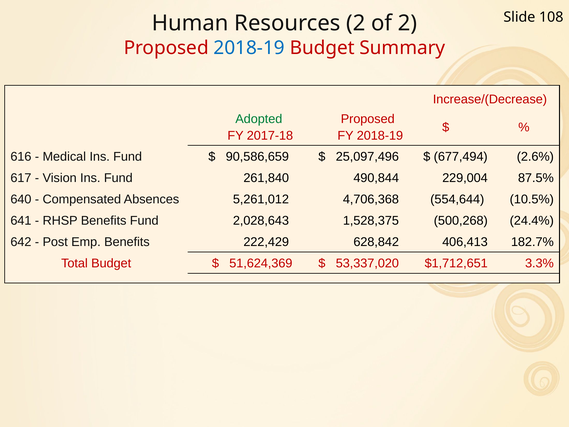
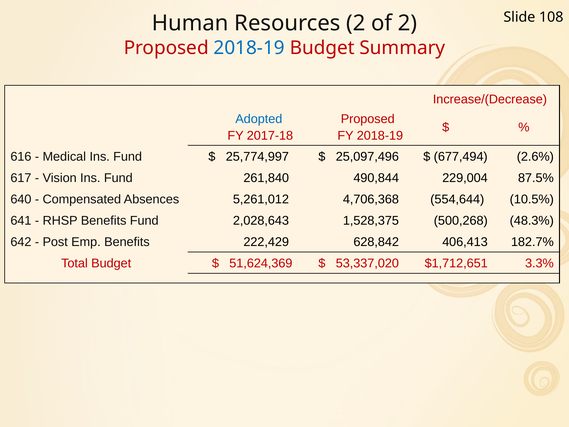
Adopted colour: green -> blue (259, 119)
90,586,659: 90,586,659 -> 25,774,997 (257, 156)
24.4%: 24.4% -> 48.3% (532, 220)
